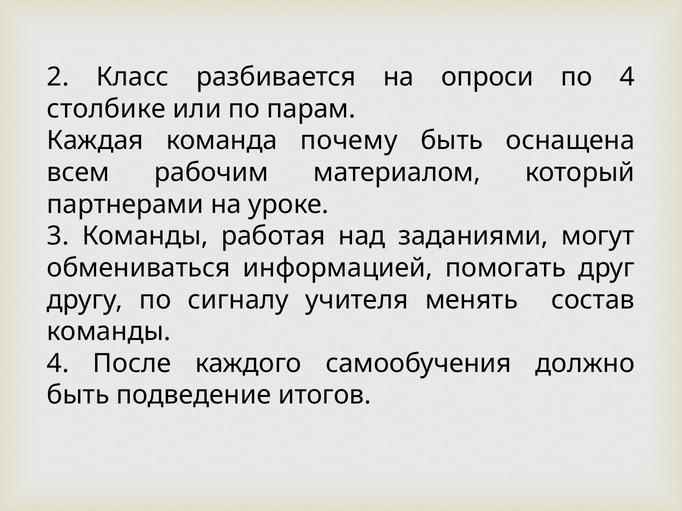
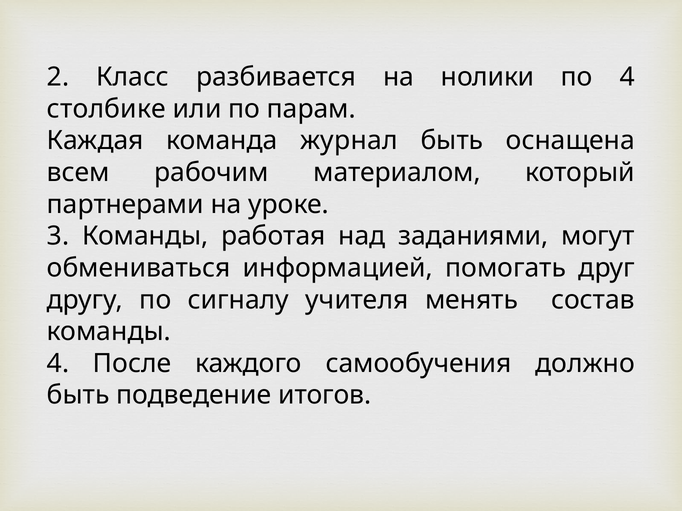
опроси: опроси -> нолики (488, 77)
почему: почему -> журнал (349, 141)
